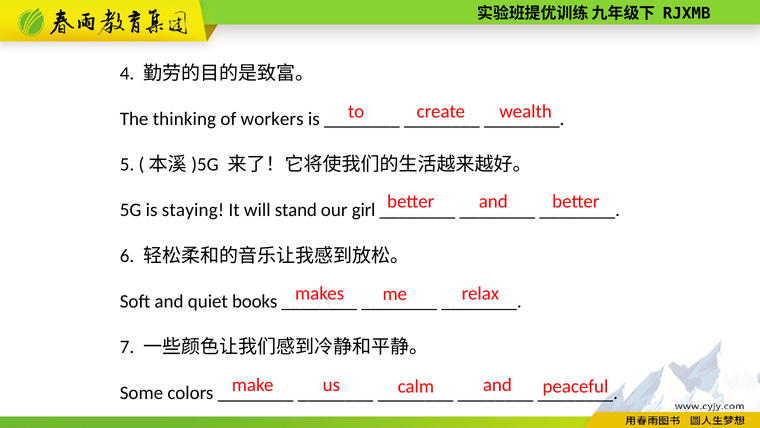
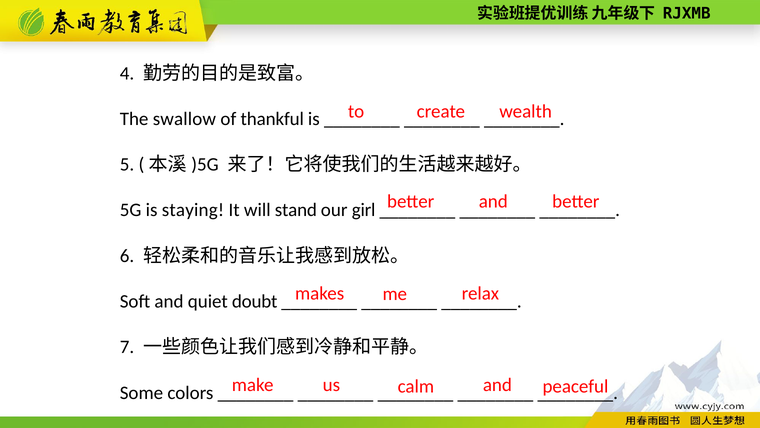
thinking: thinking -> swallow (184, 119)
workers: workers -> thankful (272, 119)
books: books -> doubt (255, 301)
